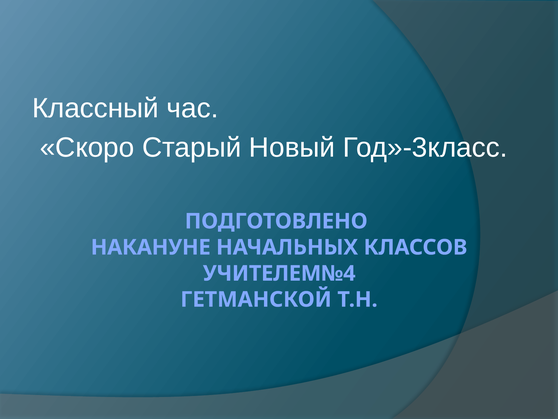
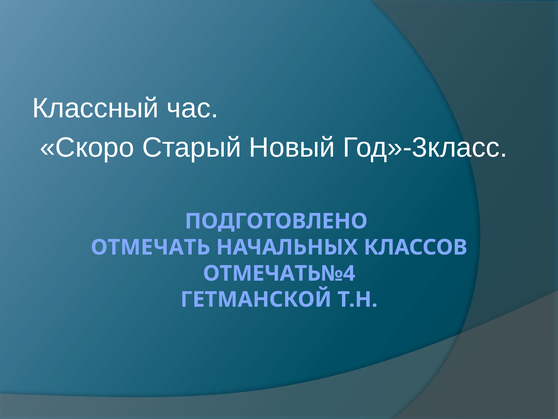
НАКАНУНЕ: НАКАНУНЕ -> ОТМЕЧАТЬ (151, 247)
УЧИТЕЛЕМ№4: УЧИТЕЛЕМ№4 -> ОТМЕЧАТЬ№4 (279, 273)
